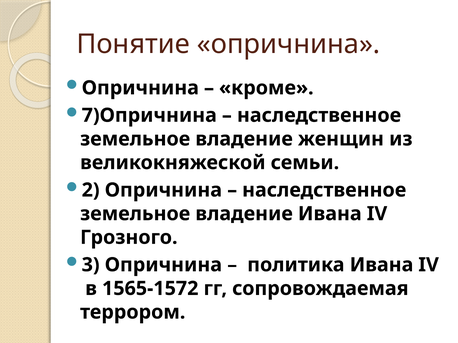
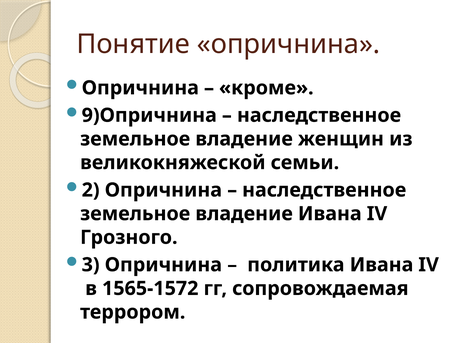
7)Опричнина: 7)Опричнина -> 9)Опричнина (149, 115)
